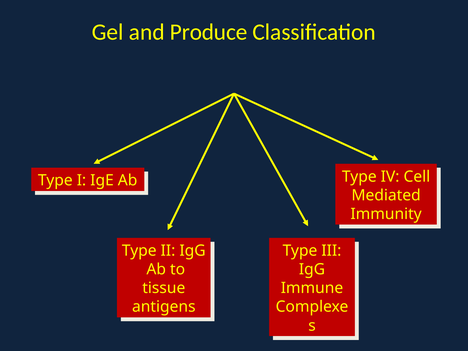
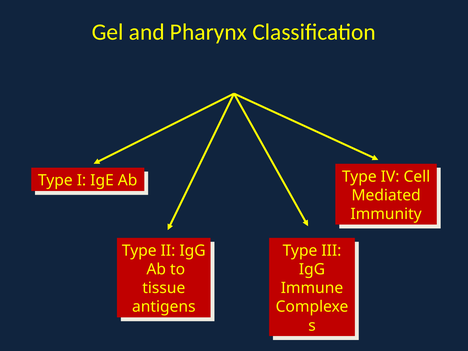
Produce: Produce -> Pharynx (209, 32)
